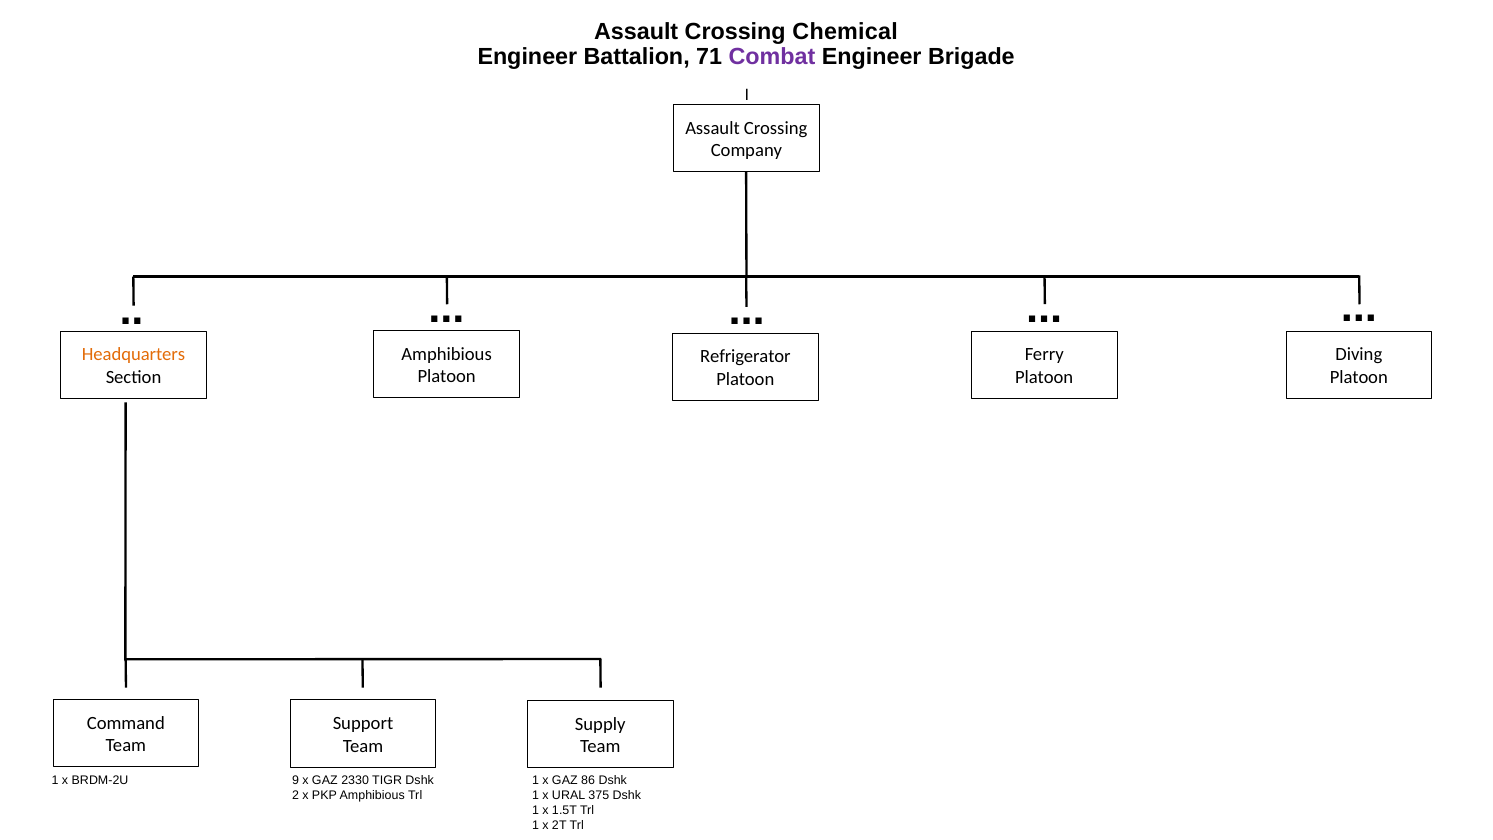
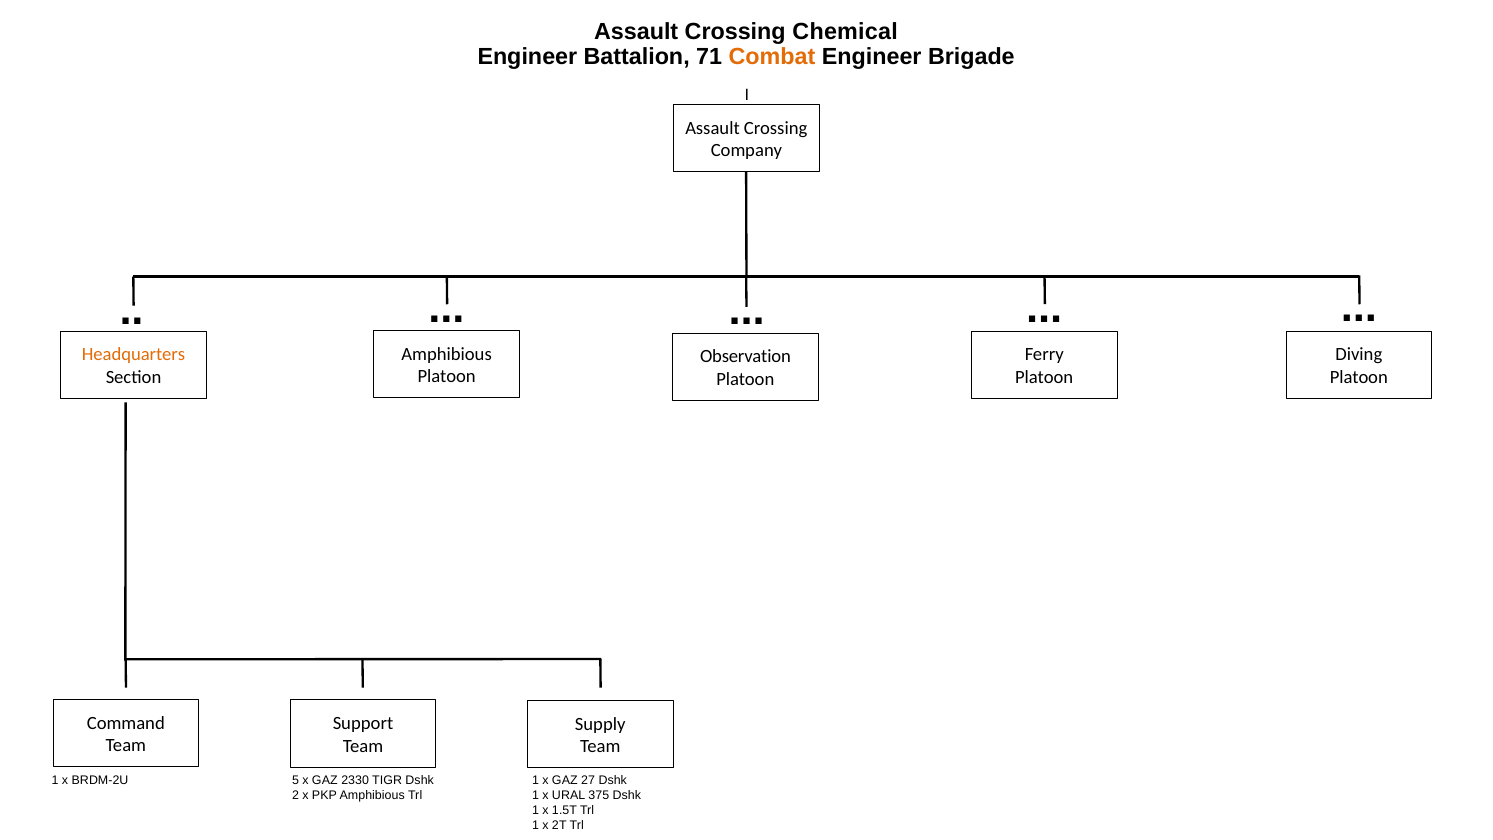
Combat colour: purple -> orange (772, 57)
Refrigerator: Refrigerator -> Observation (745, 357)
9: 9 -> 5 (296, 780)
86: 86 -> 27 (588, 780)
